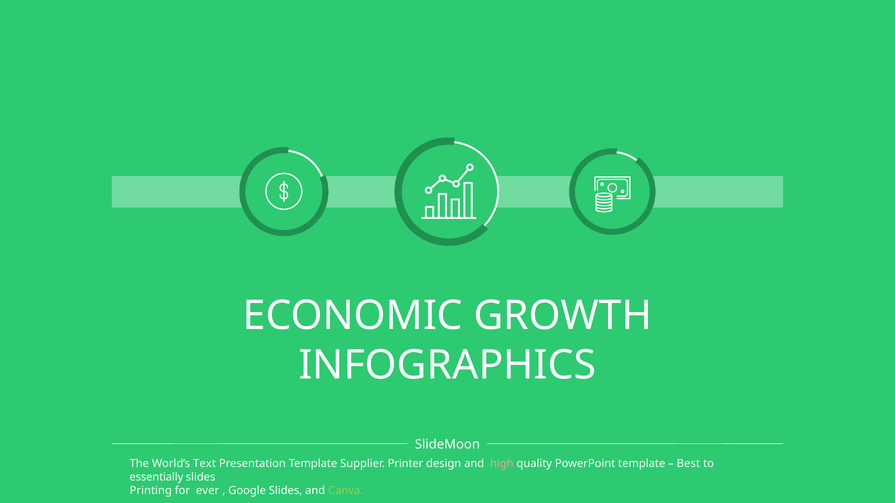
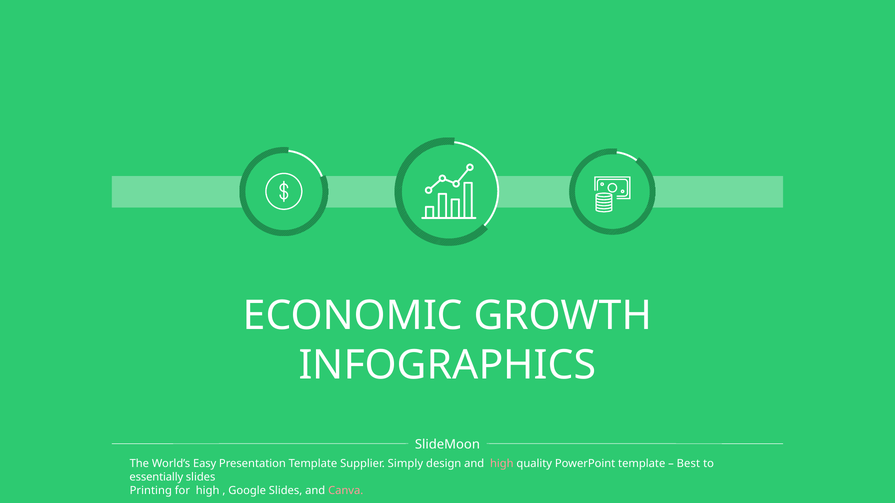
Text: Text -> Easy (205, 464)
Printer: Printer -> Simply (405, 464)
for ever: ever -> high (208, 491)
Canva colour: light green -> pink (346, 491)
